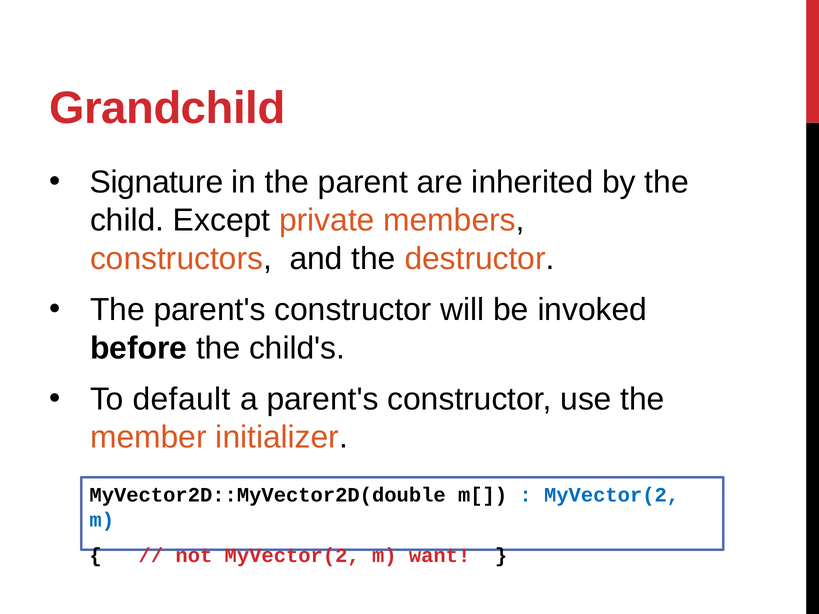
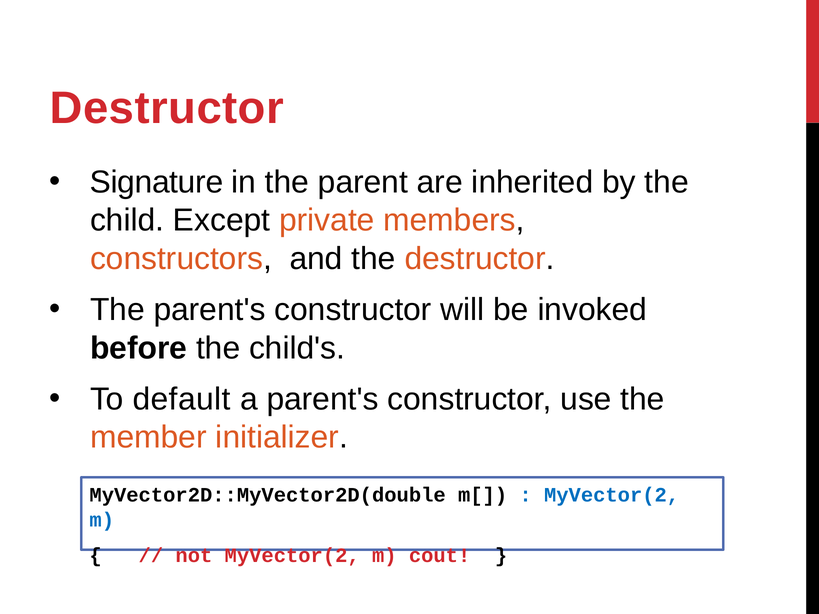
Grandchild: Grandchild -> Destructor (167, 108)
want: want -> cout (440, 555)
